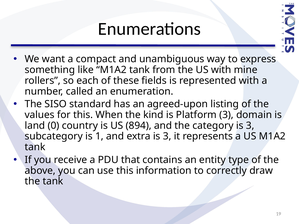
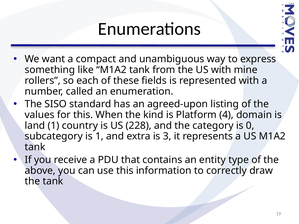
Platform 3: 3 -> 4 (226, 115)
land 0: 0 -> 1 (54, 126)
894: 894 -> 228 (139, 126)
category is 3: 3 -> 0 (250, 126)
